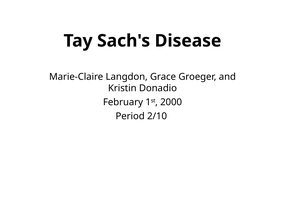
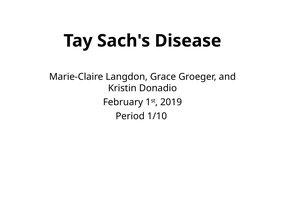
2000: 2000 -> 2019 (171, 102)
2/10: 2/10 -> 1/10 (157, 116)
